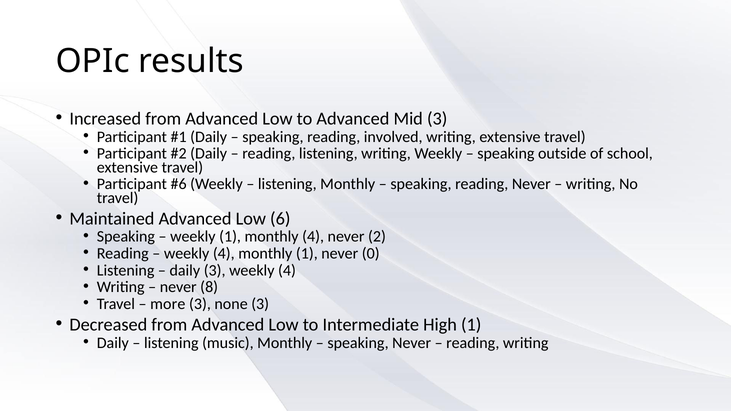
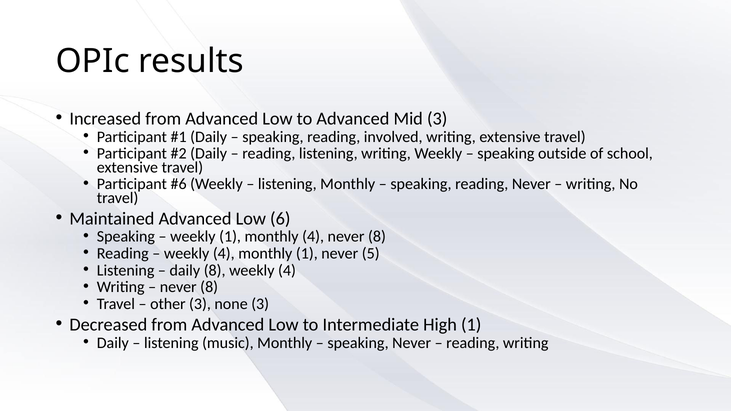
4 never 2: 2 -> 8 (377, 237)
0: 0 -> 5 (371, 254)
daily 3: 3 -> 8 (215, 270)
more: more -> other (168, 304)
